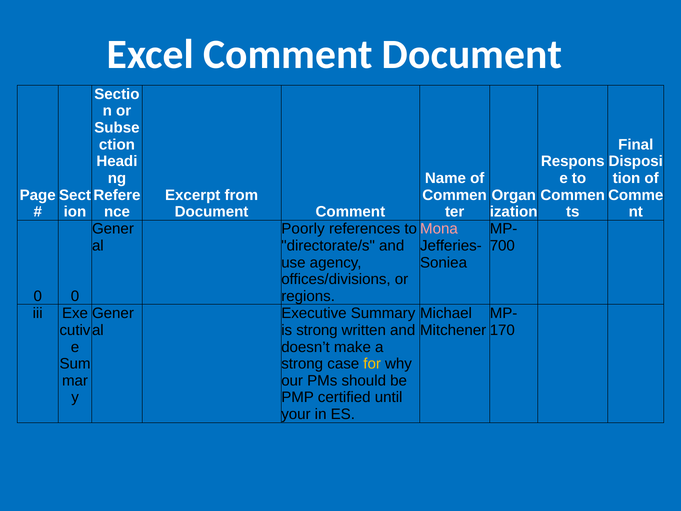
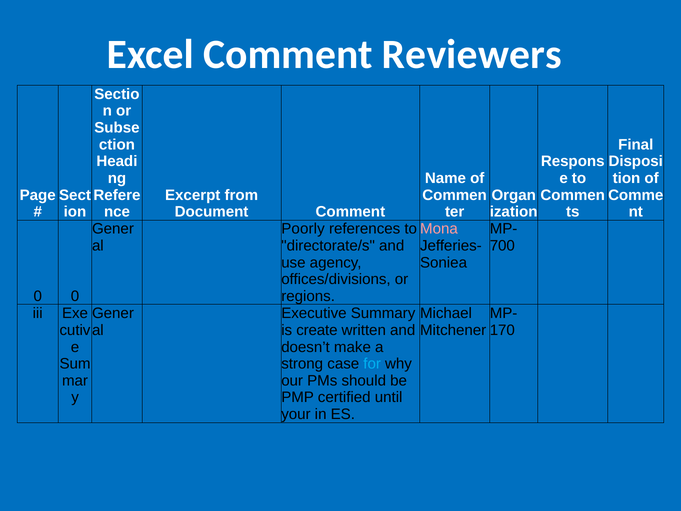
Comment Document: Document -> Reviewers (472, 54)
is strong: strong -> create (317, 330)
for colour: yellow -> light blue (372, 364)
